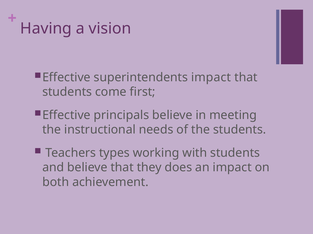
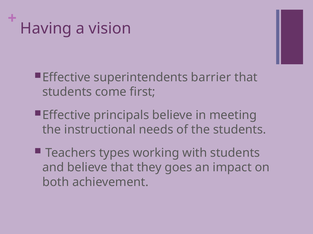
superintendents impact: impact -> barrier (211, 78)
does: does -> goes (178, 168)
